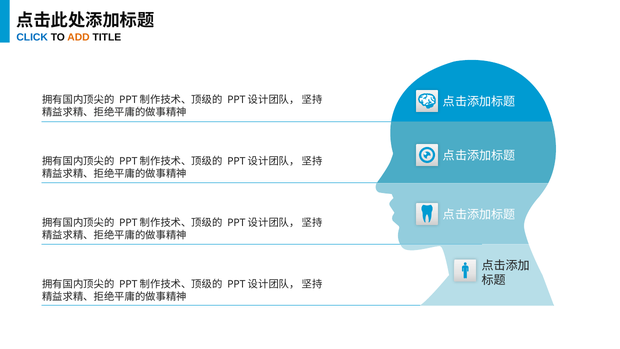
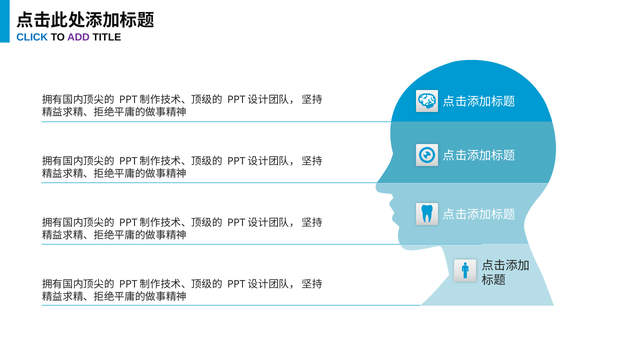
ADD colour: orange -> purple (79, 37)
